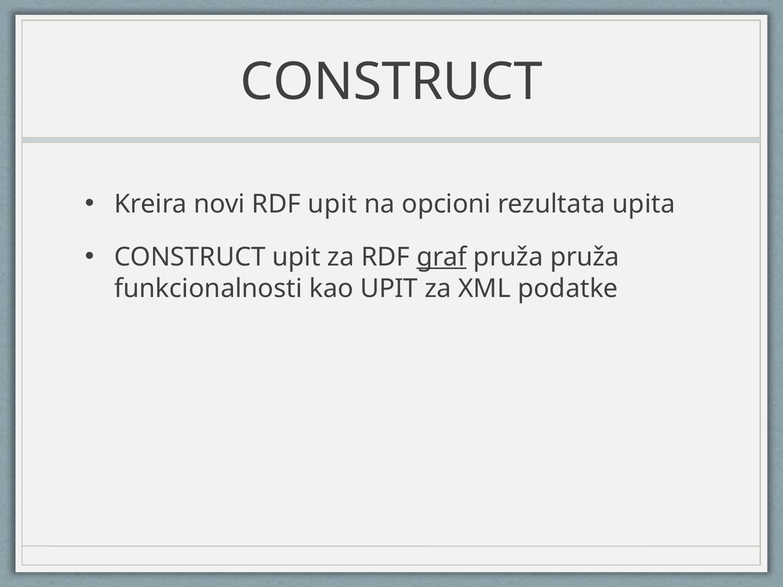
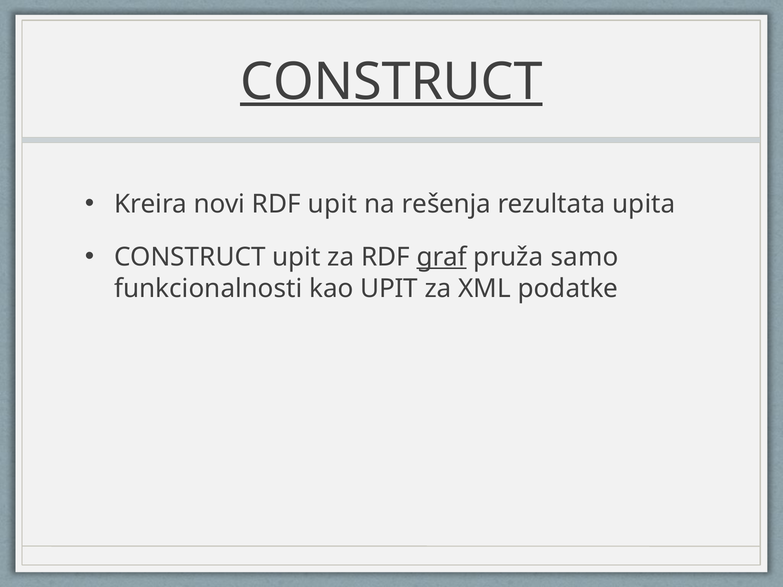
CONSTRUCT underline: none -> present (392, 82)
opcioni: opcioni -> rešenja (446, 204)
pruža pruža: pruža -> samo (585, 257)
